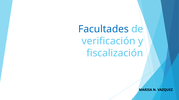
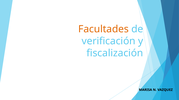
Facultades colour: blue -> orange (103, 29)
